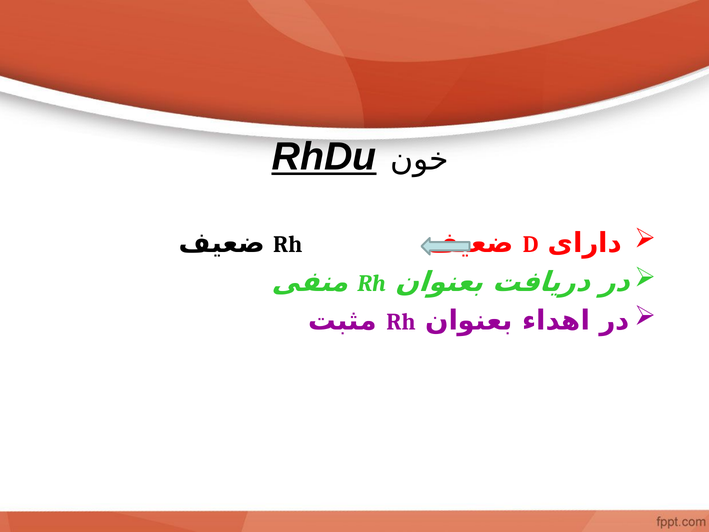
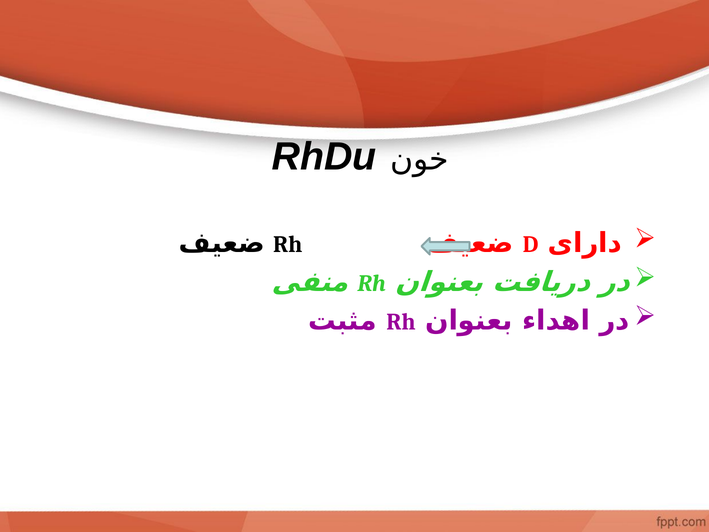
RhDu underline: present -> none (324, 157)
